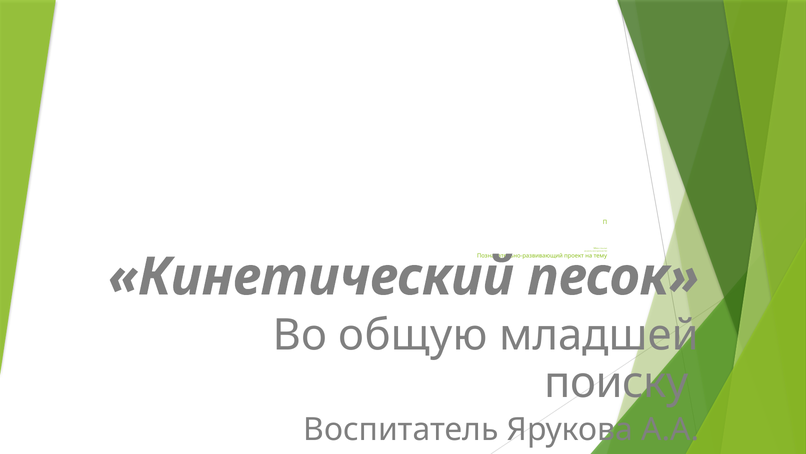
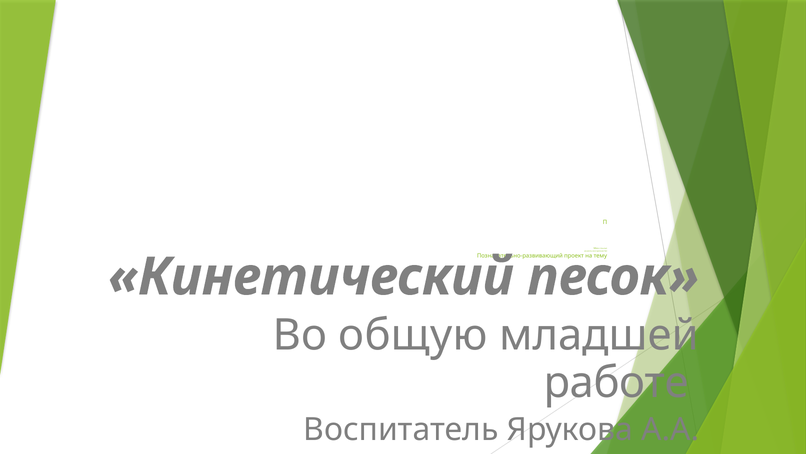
поиску: поиску -> работе (616, 382)
